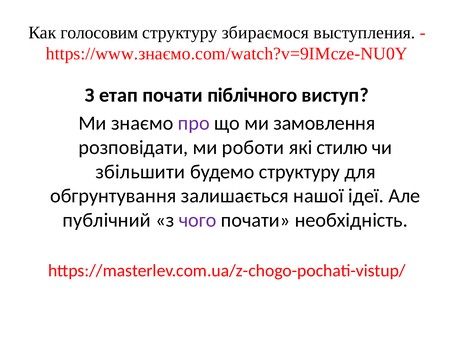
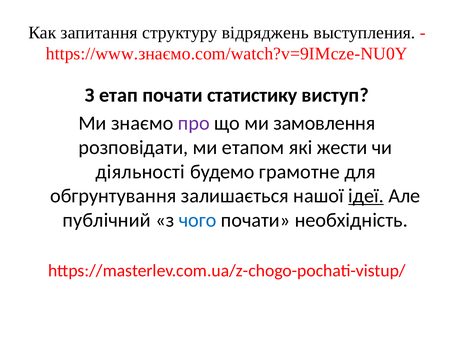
голосовим: голосовим -> запитання (99, 33)
збираємося: збираємося -> відряджень (265, 33)
піблічного: піблічного -> статистику (252, 95)
роботи: роботи -> етапом (253, 148)
стилю: стилю -> жести (342, 148)
збільшити: збільшити -> діяльності (140, 172)
будемо структуру: структуру -> грамотне (299, 172)
ідеї underline: none -> present (366, 196)
чого colour: purple -> blue (198, 220)
